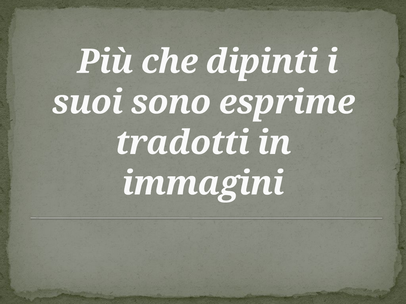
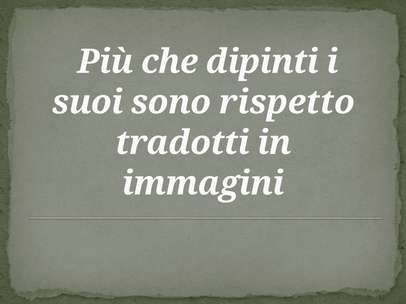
esprime: esprime -> rispetto (287, 102)
